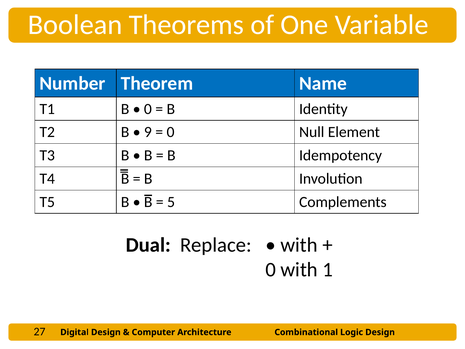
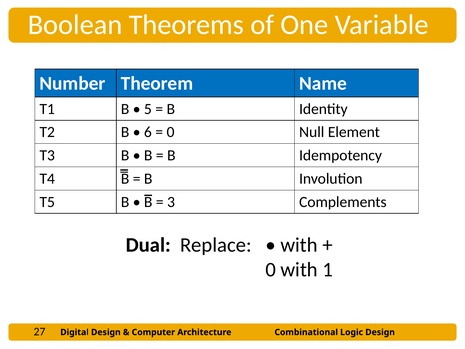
0: 0 -> 5 (148, 109)
9: 9 -> 6 (148, 132)
5: 5 -> 3 (171, 202)
